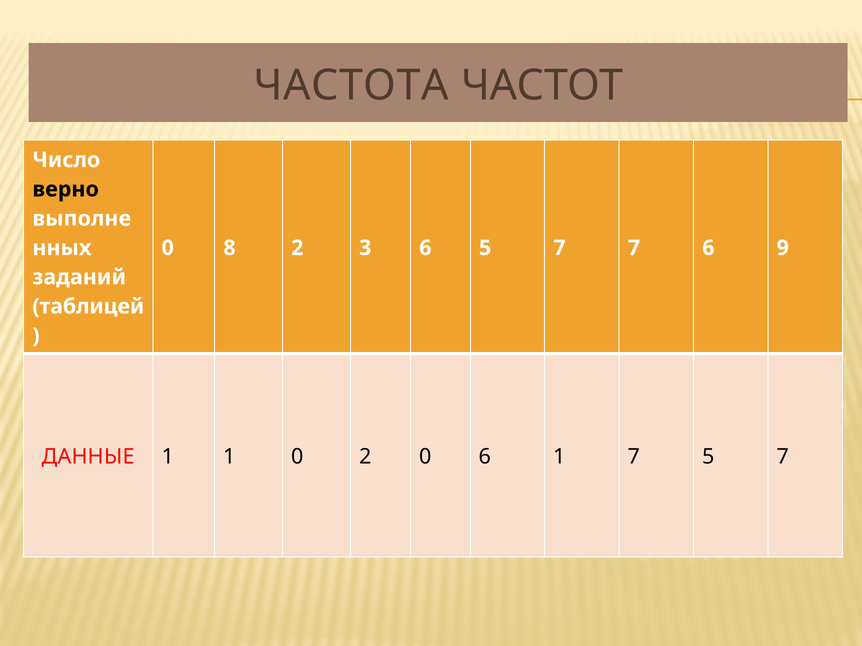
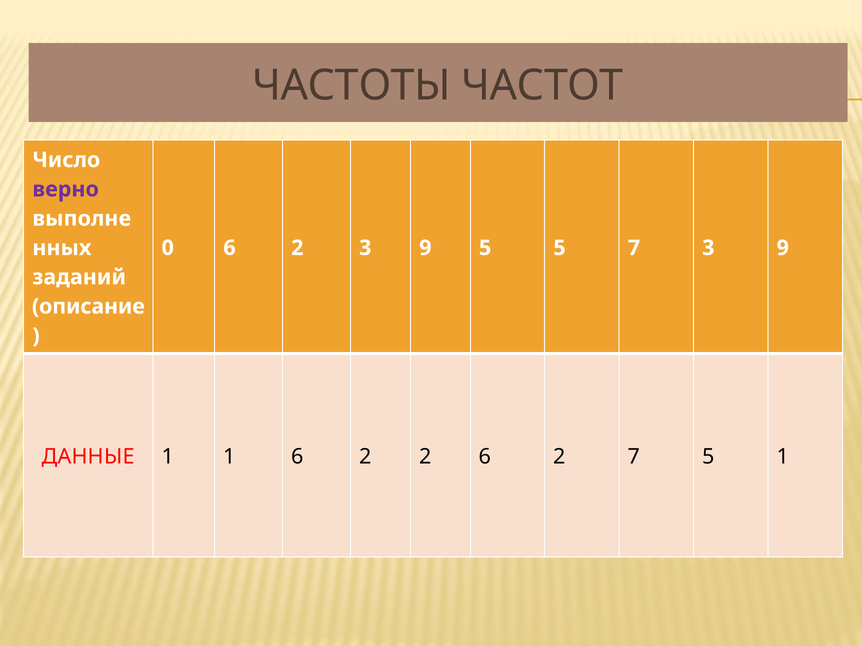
ЧАСТОТА: ЧАСТОТА -> ЧАСТОТЫ (352, 86)
верно colour: black -> purple (66, 189)
0 8: 8 -> 6 (230, 248)
2 3 6: 6 -> 9 (425, 248)
7: 7 -> 5 (560, 248)
7 6: 6 -> 3 (708, 248)
таблицей: таблицей -> описание (88, 307)
1 0: 0 -> 6 (297, 457)
2 0: 0 -> 2 (425, 457)
1: 1 -> 2 (560, 457)
7 5 7: 7 -> 1 (783, 457)
